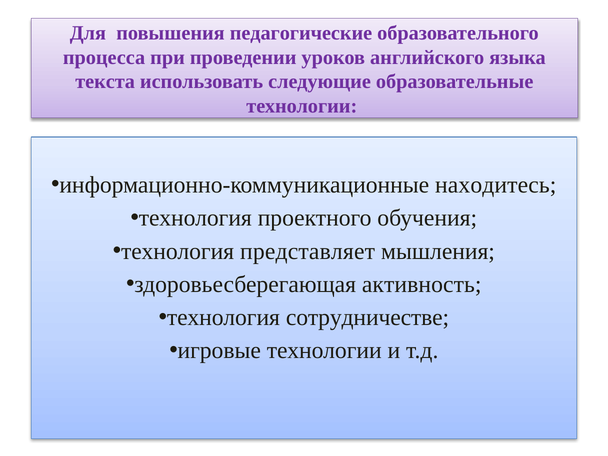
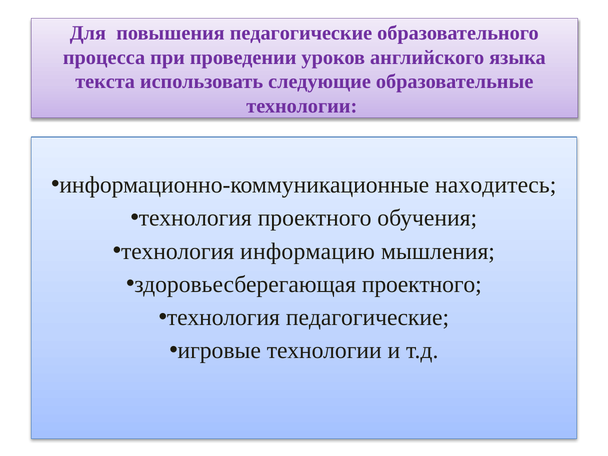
представляет: представляет -> информацию (308, 251)
здоровьесберегающая активность: активность -> проектного (422, 284)
технология сотрудничестве: сотрудничестве -> педагогические (367, 317)
